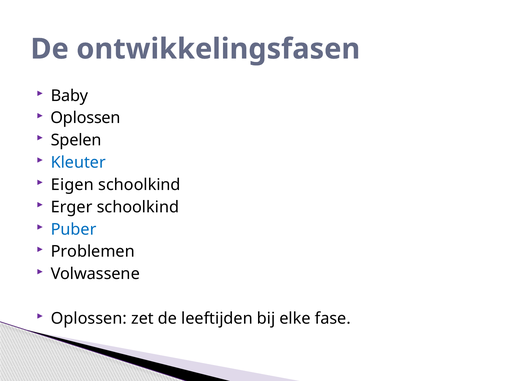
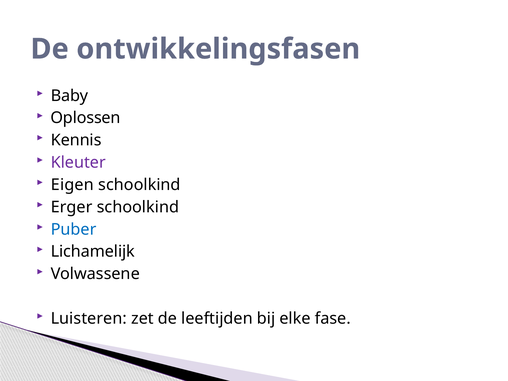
Spelen: Spelen -> Kennis (76, 140)
Kleuter colour: blue -> purple (78, 163)
Problemen: Problemen -> Lichamelijk (93, 252)
Oplossen: Oplossen -> Luisteren (89, 318)
